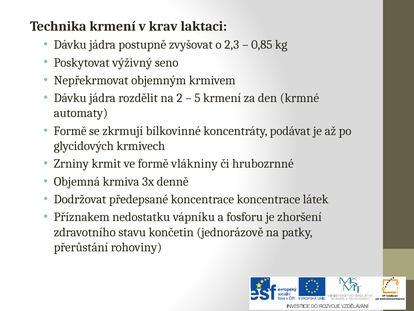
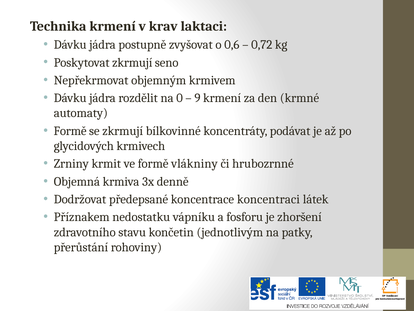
2,3: 2,3 -> 0,6 (232, 45)
0,85: 0,85 -> 0,72 (262, 45)
Poskytovat výživný: výživný -> zkrmují (132, 62)
2: 2 -> 0 (180, 98)
5: 5 -> 9 (197, 98)
koncentrace koncentrace: koncentrace -> koncentraci (268, 199)
jednorázově: jednorázově -> jednotlivým (230, 232)
